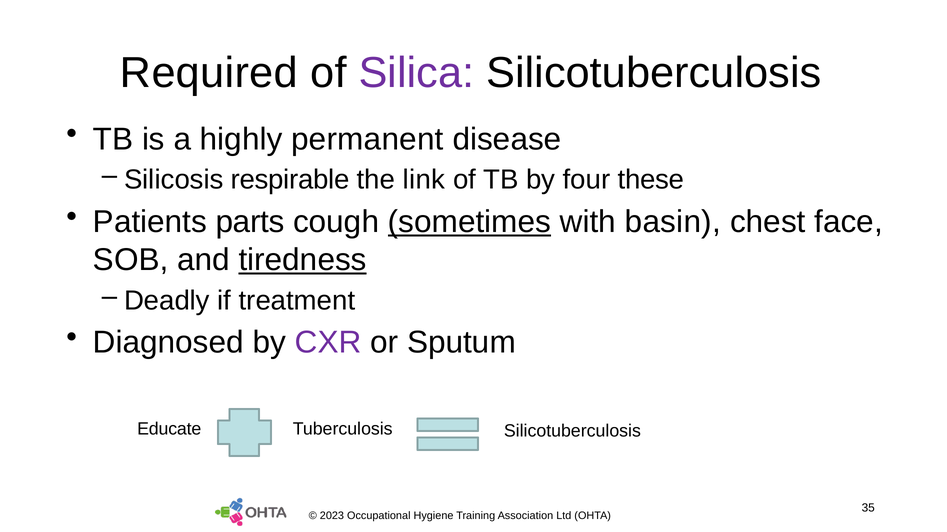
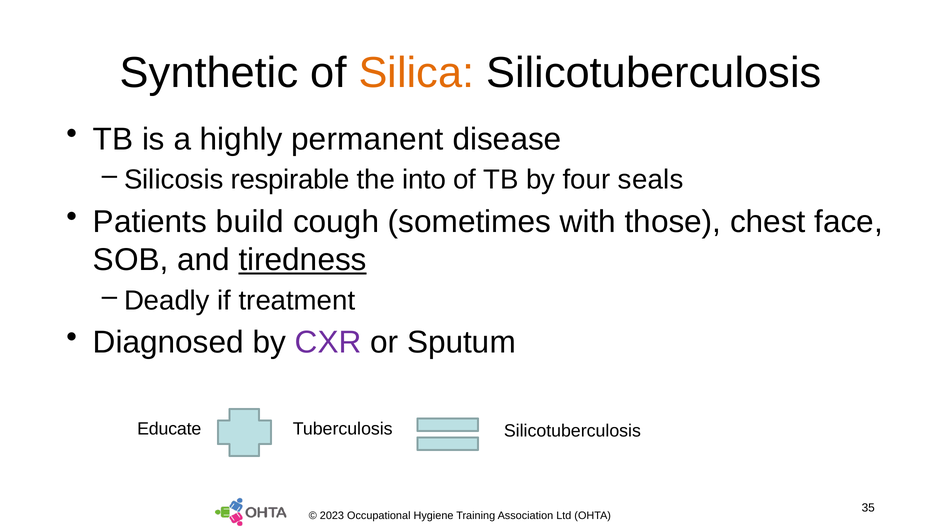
Required: Required -> Synthetic (209, 73)
Silica colour: purple -> orange (416, 73)
link: link -> into (424, 180)
these: these -> seals (651, 180)
parts: parts -> build (250, 222)
sometimes underline: present -> none (469, 222)
basin: basin -> those (673, 222)
